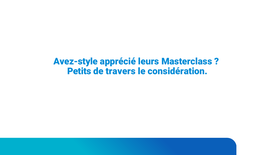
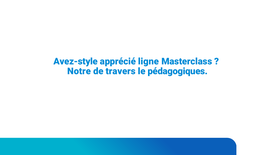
leurs: leurs -> ligne (149, 61)
Petits: Petits -> Notre (79, 71)
considération: considération -> pédagogiques (178, 71)
